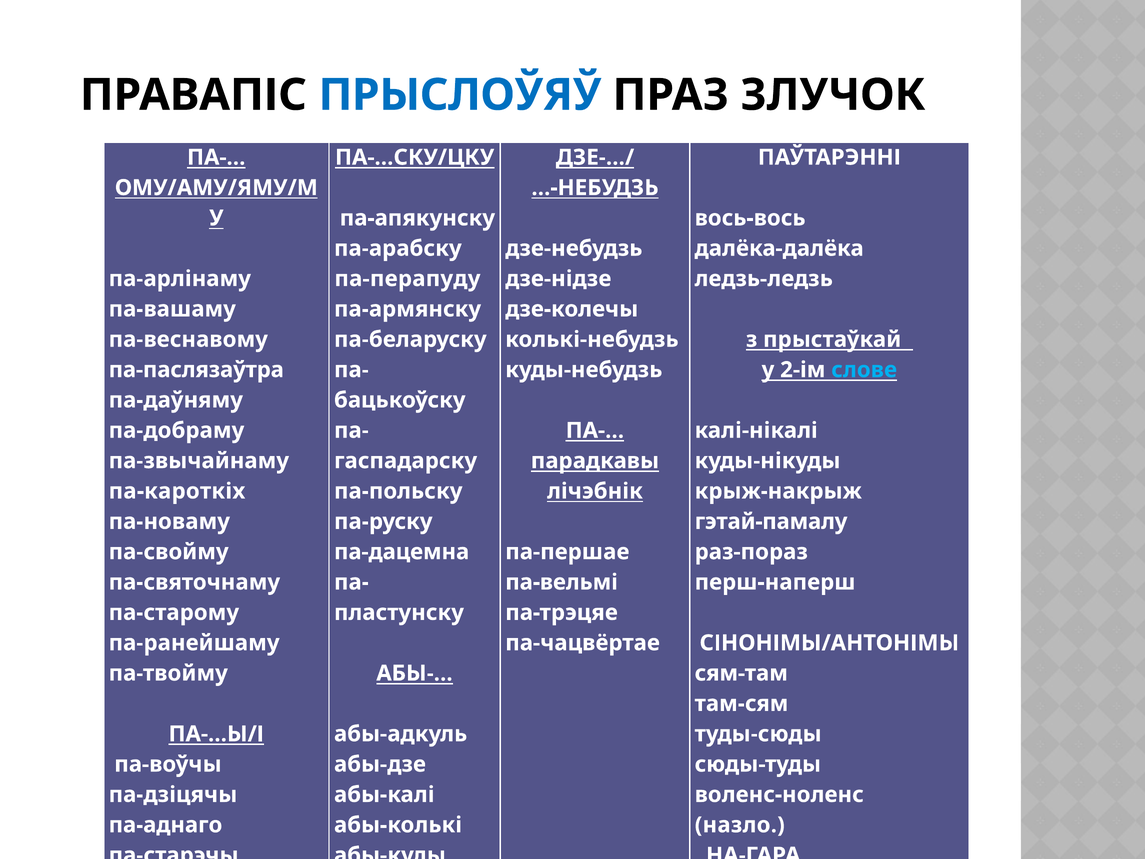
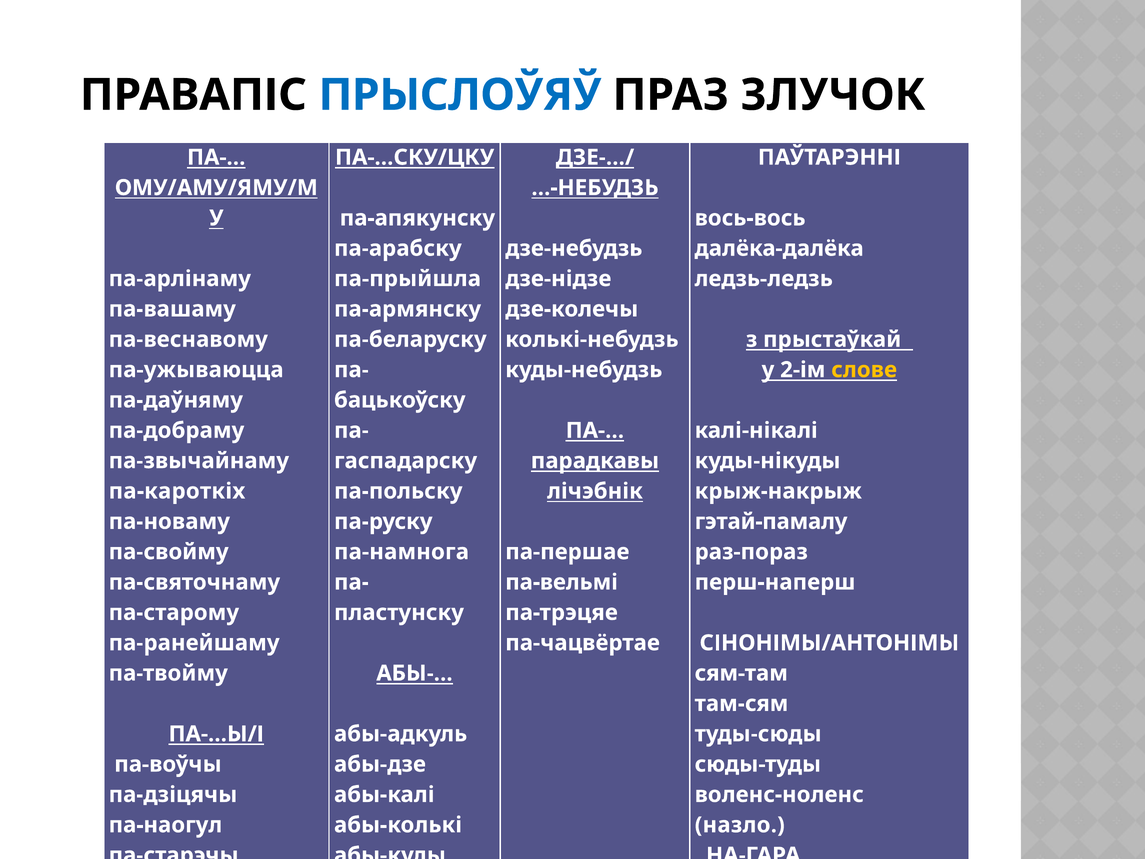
па-перапуду: па-перапуду -> па-прыйшла (407, 279)
па-паслязаўтра: па-паслязаўтра -> па-ужываюцца (196, 370)
слове colour: light blue -> yellow (864, 370)
па-дацемна: па-дацемна -> па-намнога (401, 552)
па-аднаго: па-аднаго -> па-наогул (165, 825)
